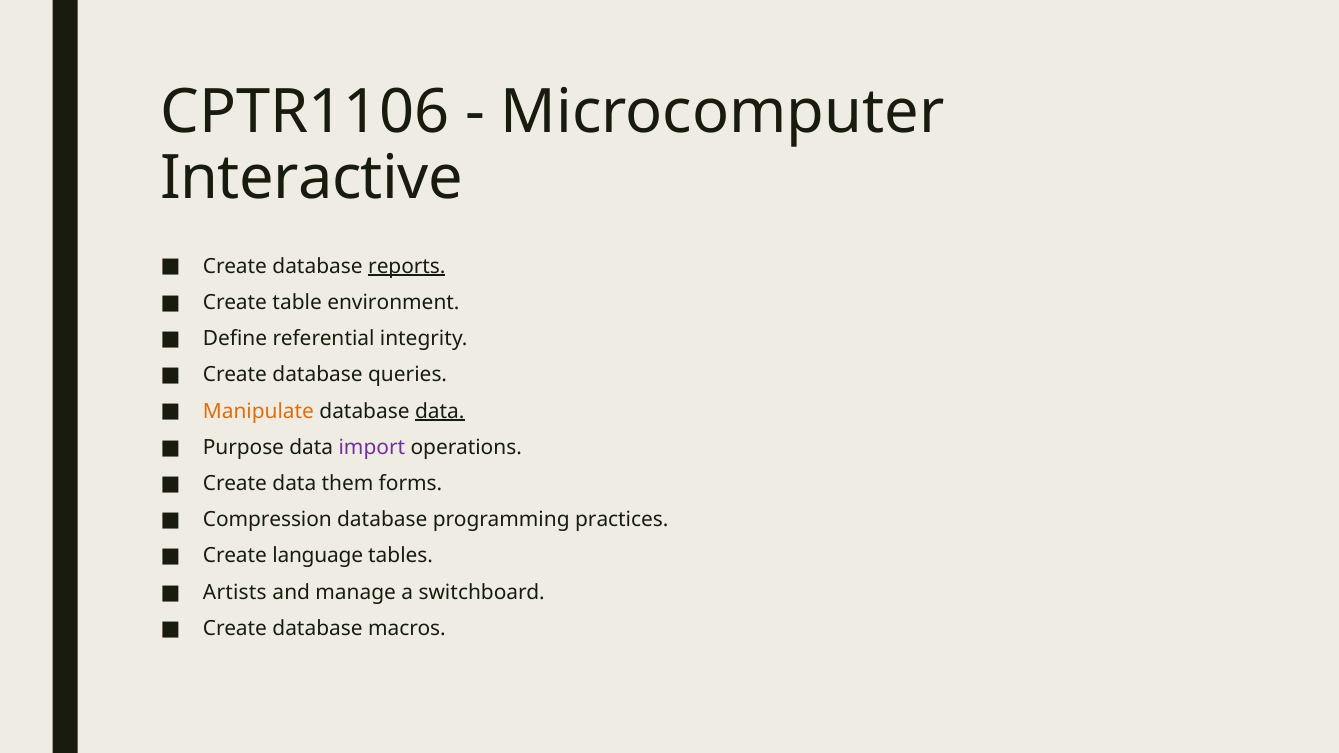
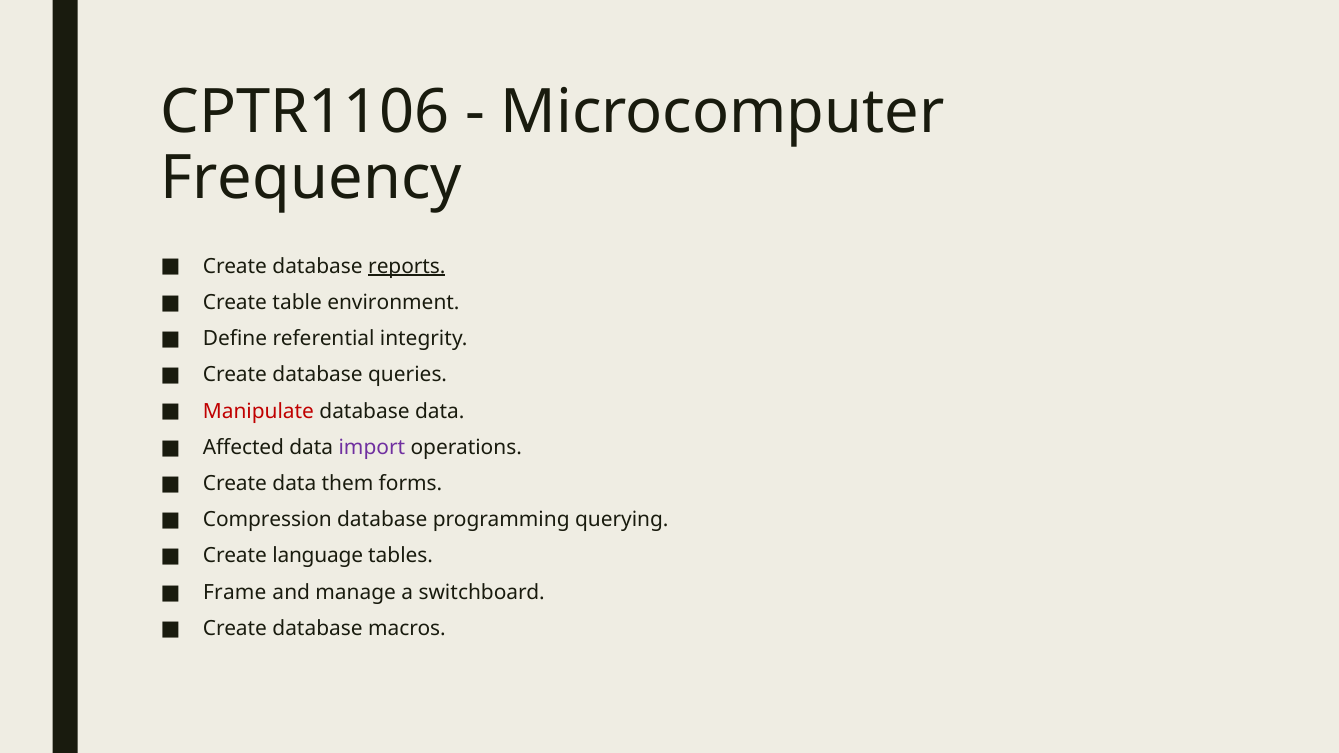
Interactive: Interactive -> Frequency (311, 178)
Manipulate colour: orange -> red (258, 411)
data underline: present -> none (440, 411)
Purpose: Purpose -> Affected (243, 447)
practices: practices -> querying (622, 520)
Artists: Artists -> Frame (235, 592)
